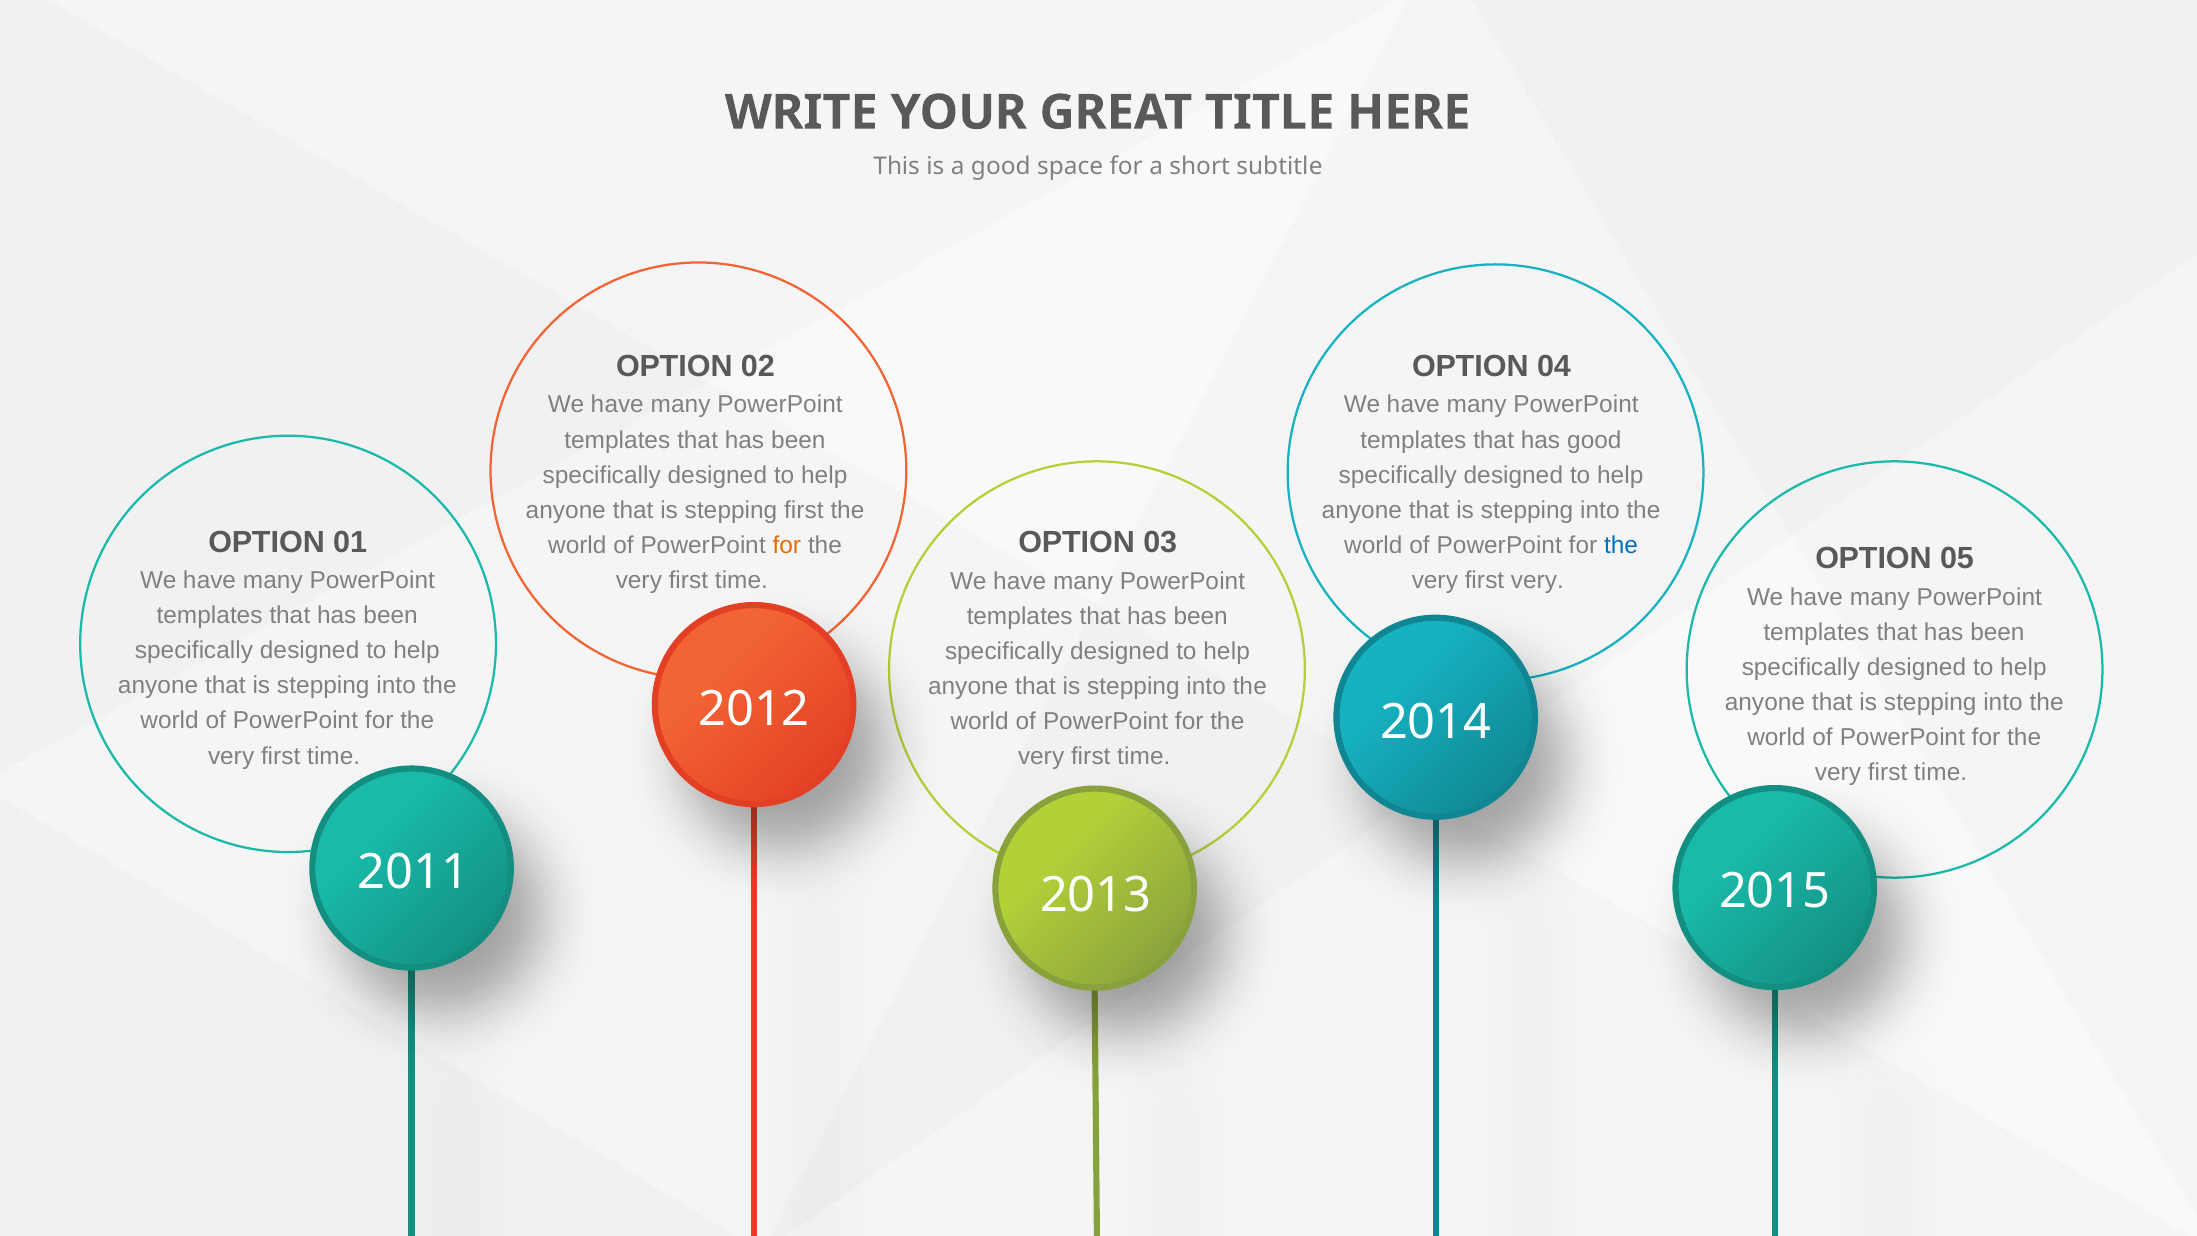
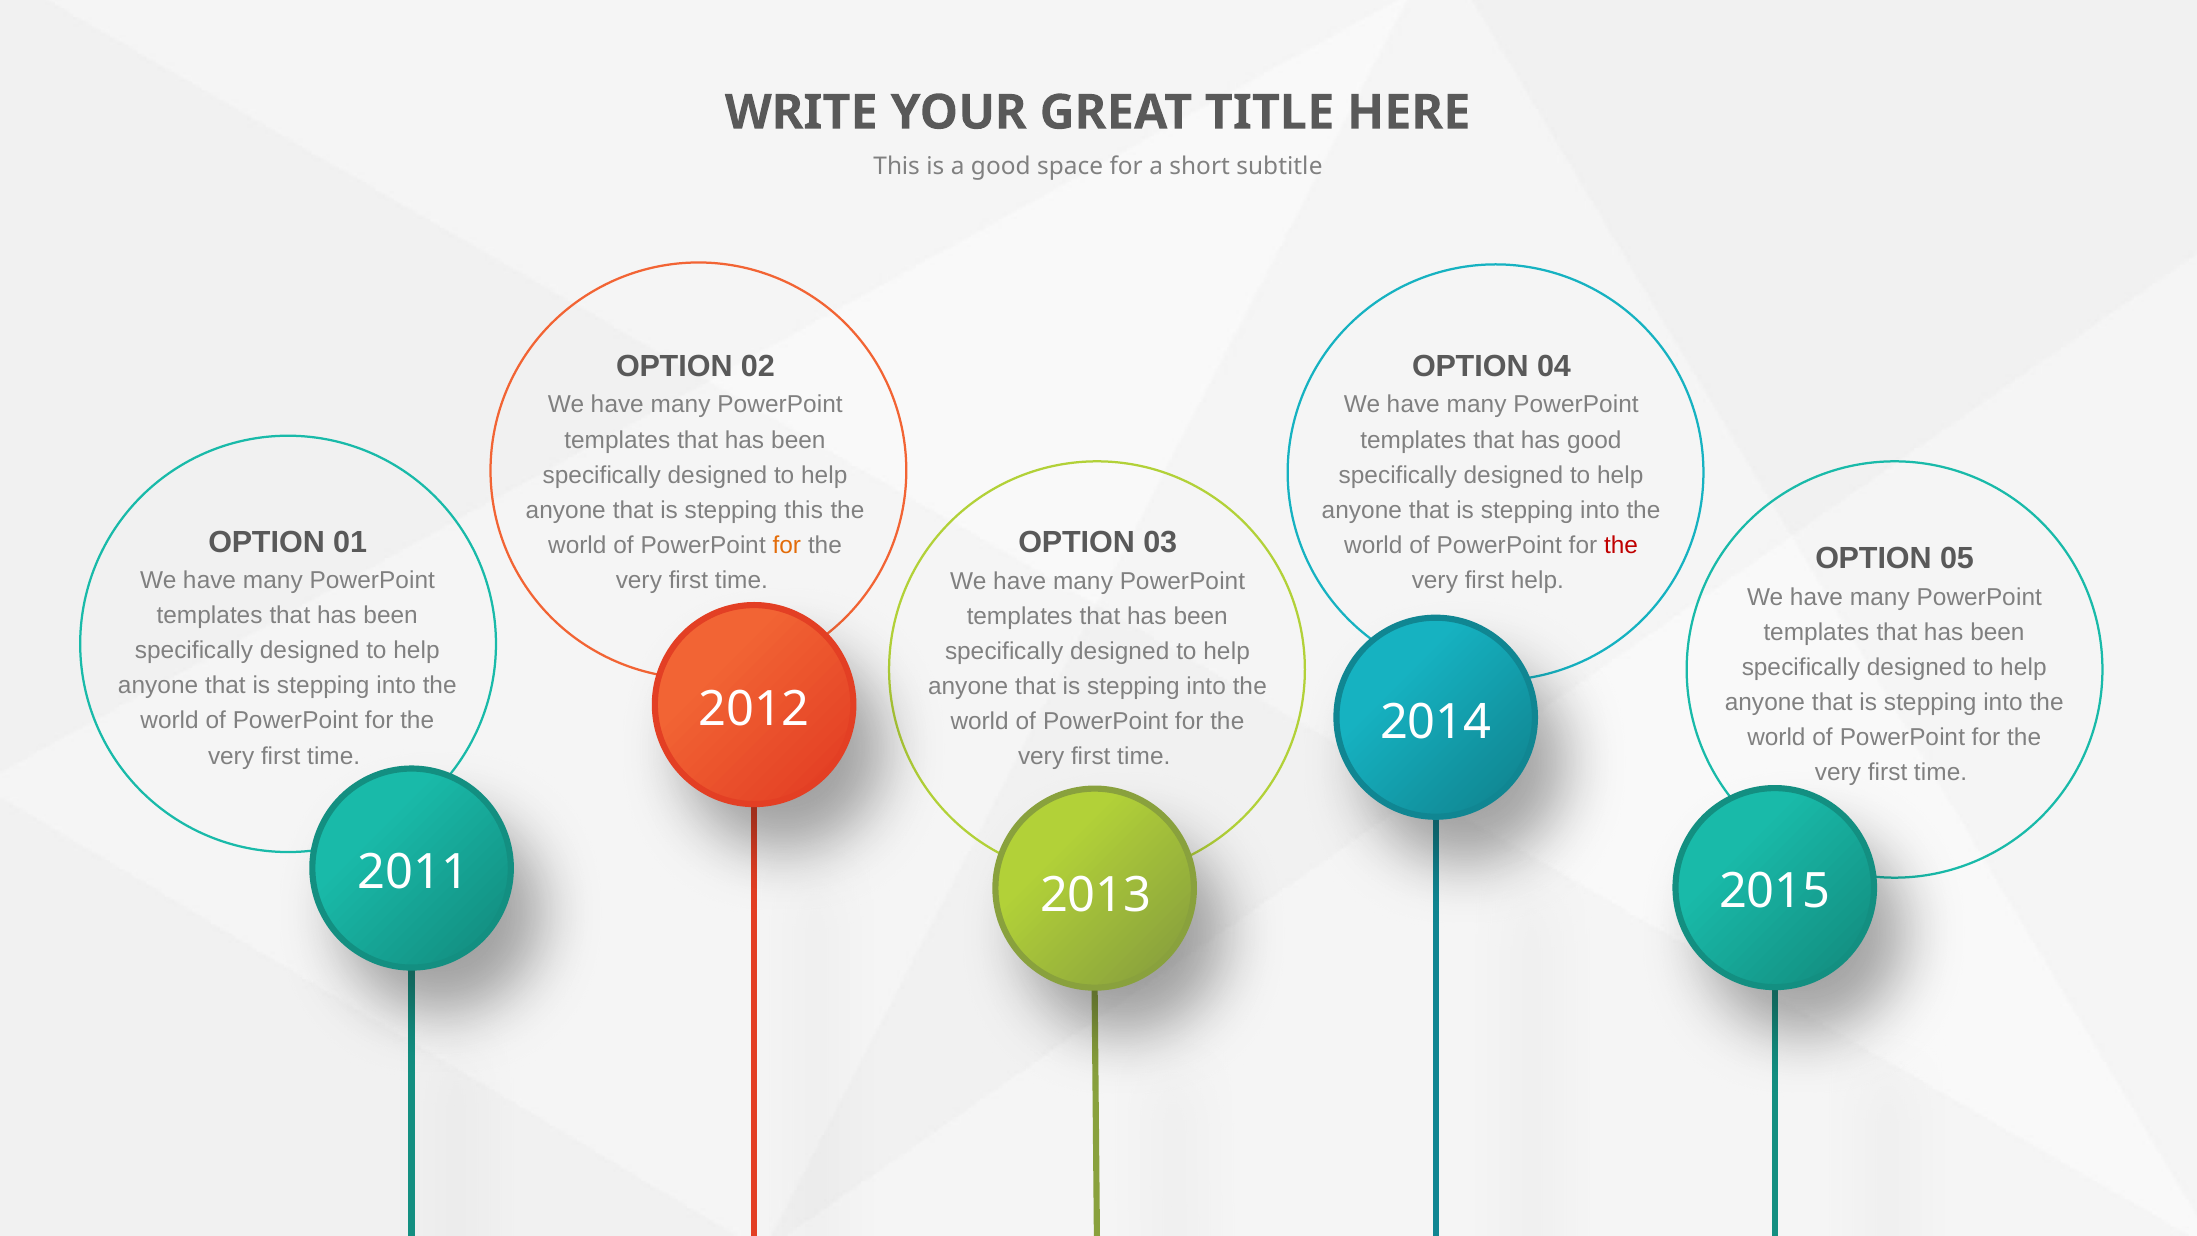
stepping first: first -> this (804, 510)
the colour: blue -> red (1621, 545)
first very: very -> help (1537, 580)
